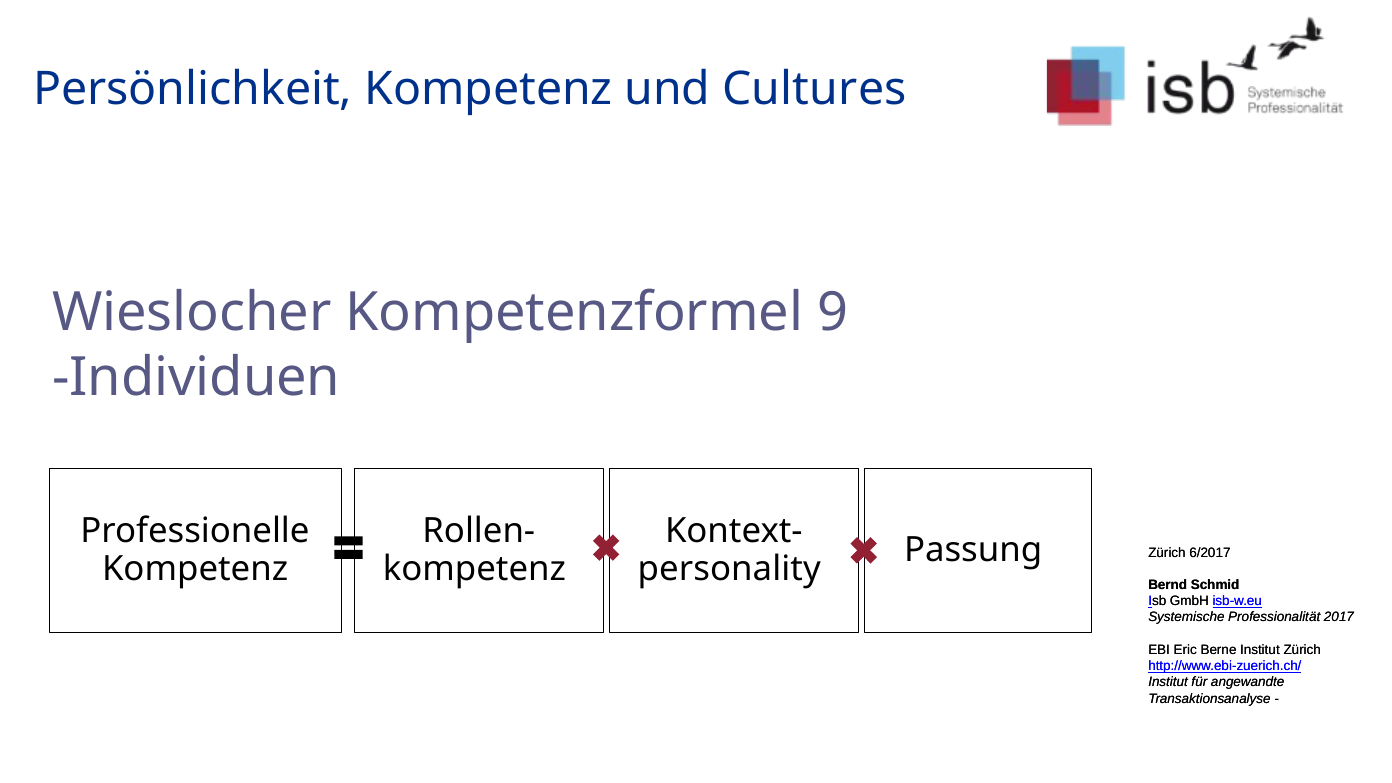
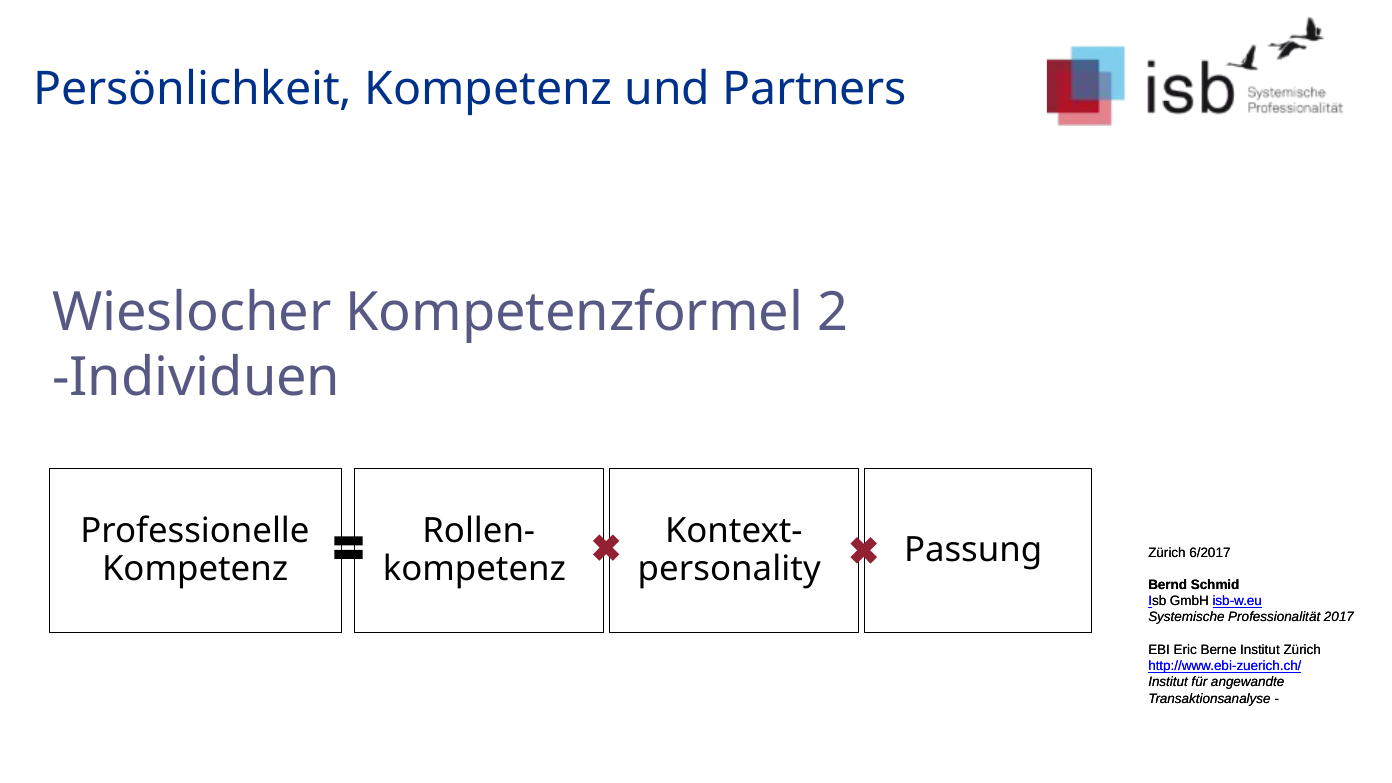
Cultures: Cultures -> Partners (815, 90)
9: 9 -> 2 (833, 313)
